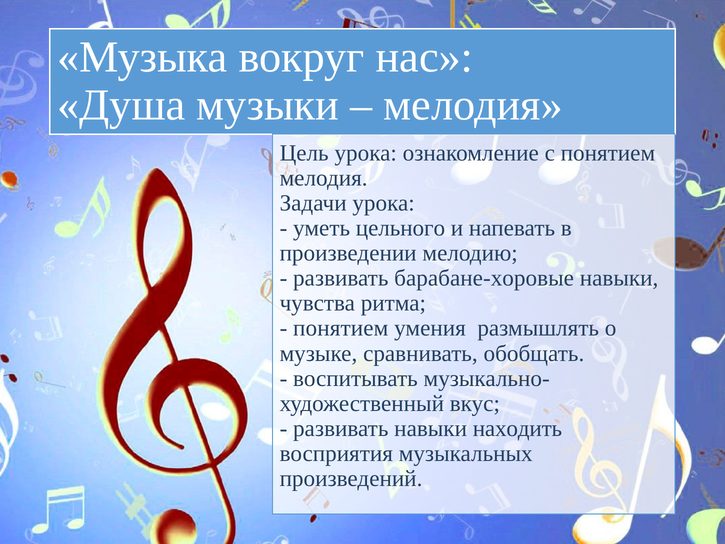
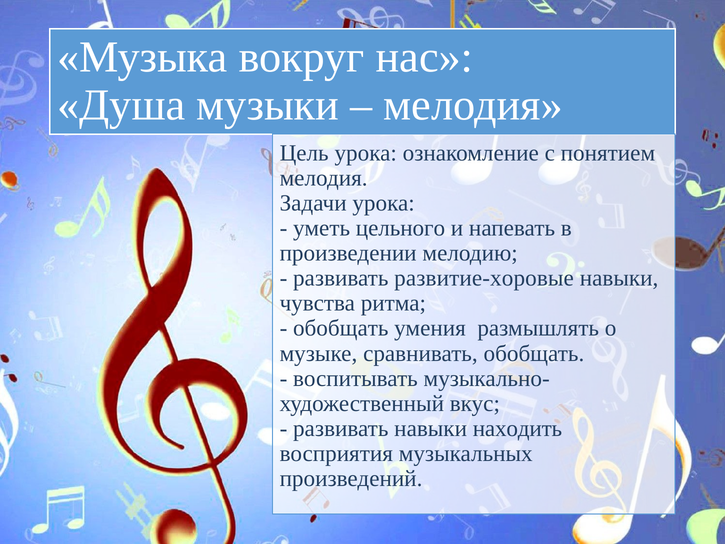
барабане-хоровые: барабане-хоровые -> развитие-хоровые (484, 278)
понятием: понятием -> обобщать (341, 328)
